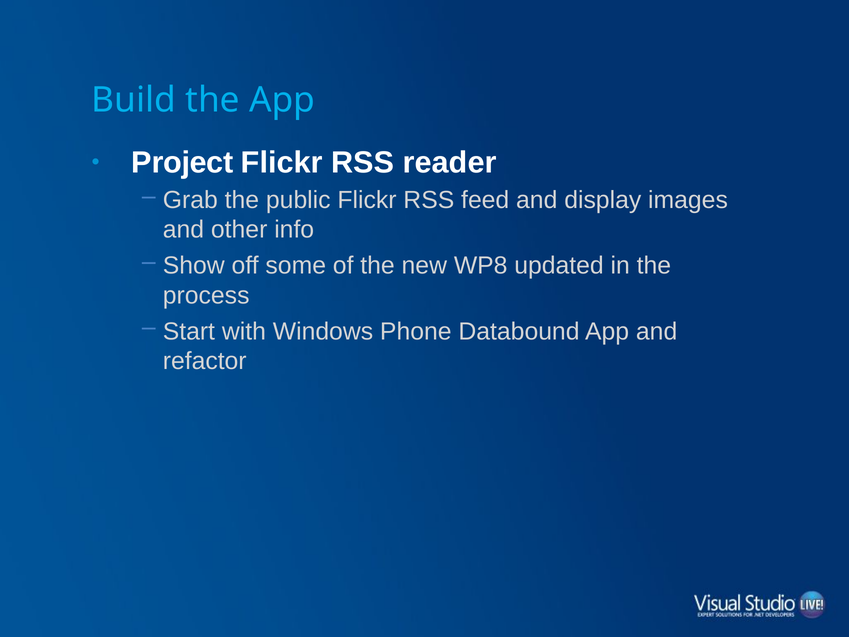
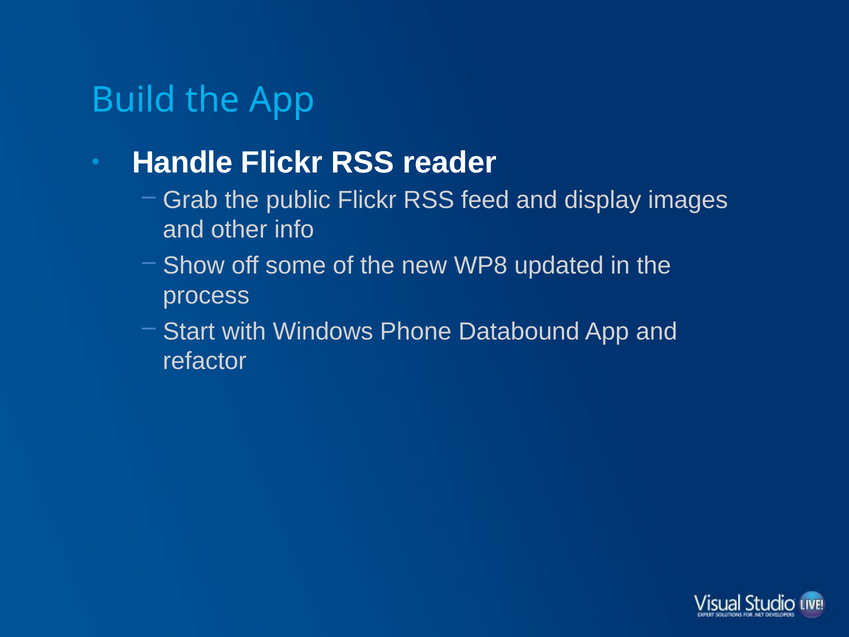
Project: Project -> Handle (182, 163)
